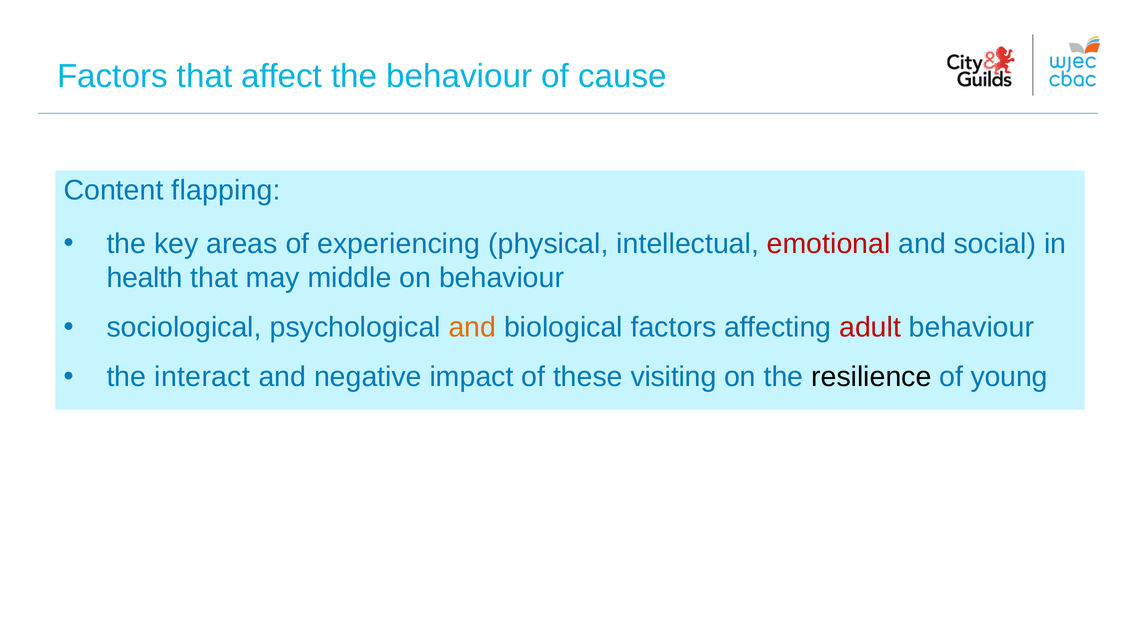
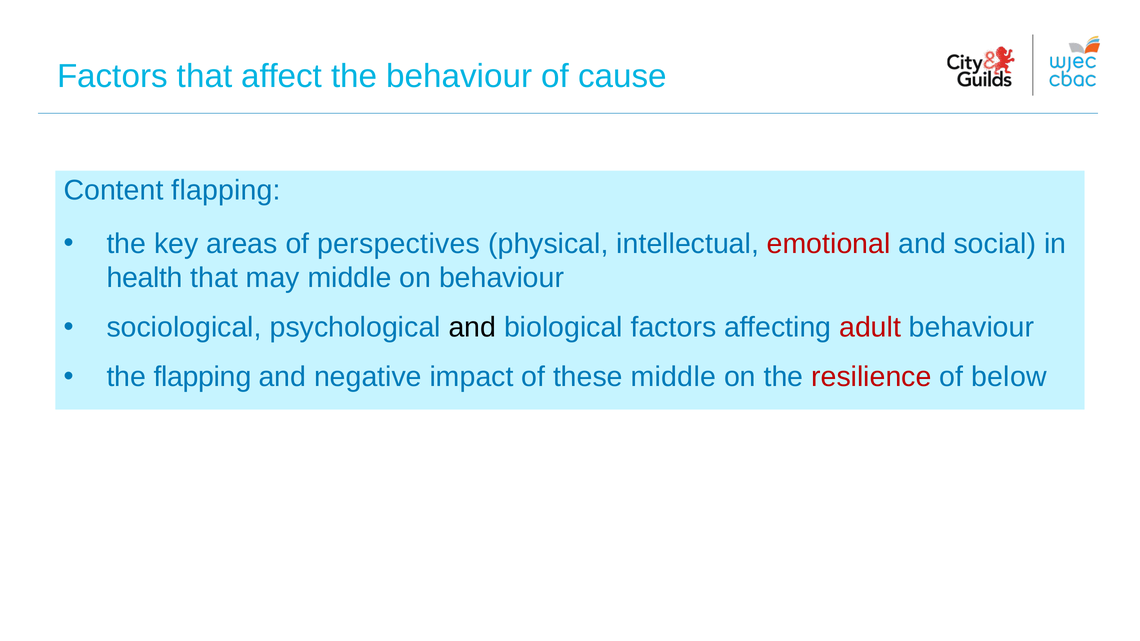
experiencing: experiencing -> perspectives (399, 244)
and colour: orange -> black (472, 327)
the interact: interact -> flapping (202, 377)
these visiting: visiting -> middle (673, 377)
resilience colour: black -> red (871, 377)
young: young -> below (1009, 377)
